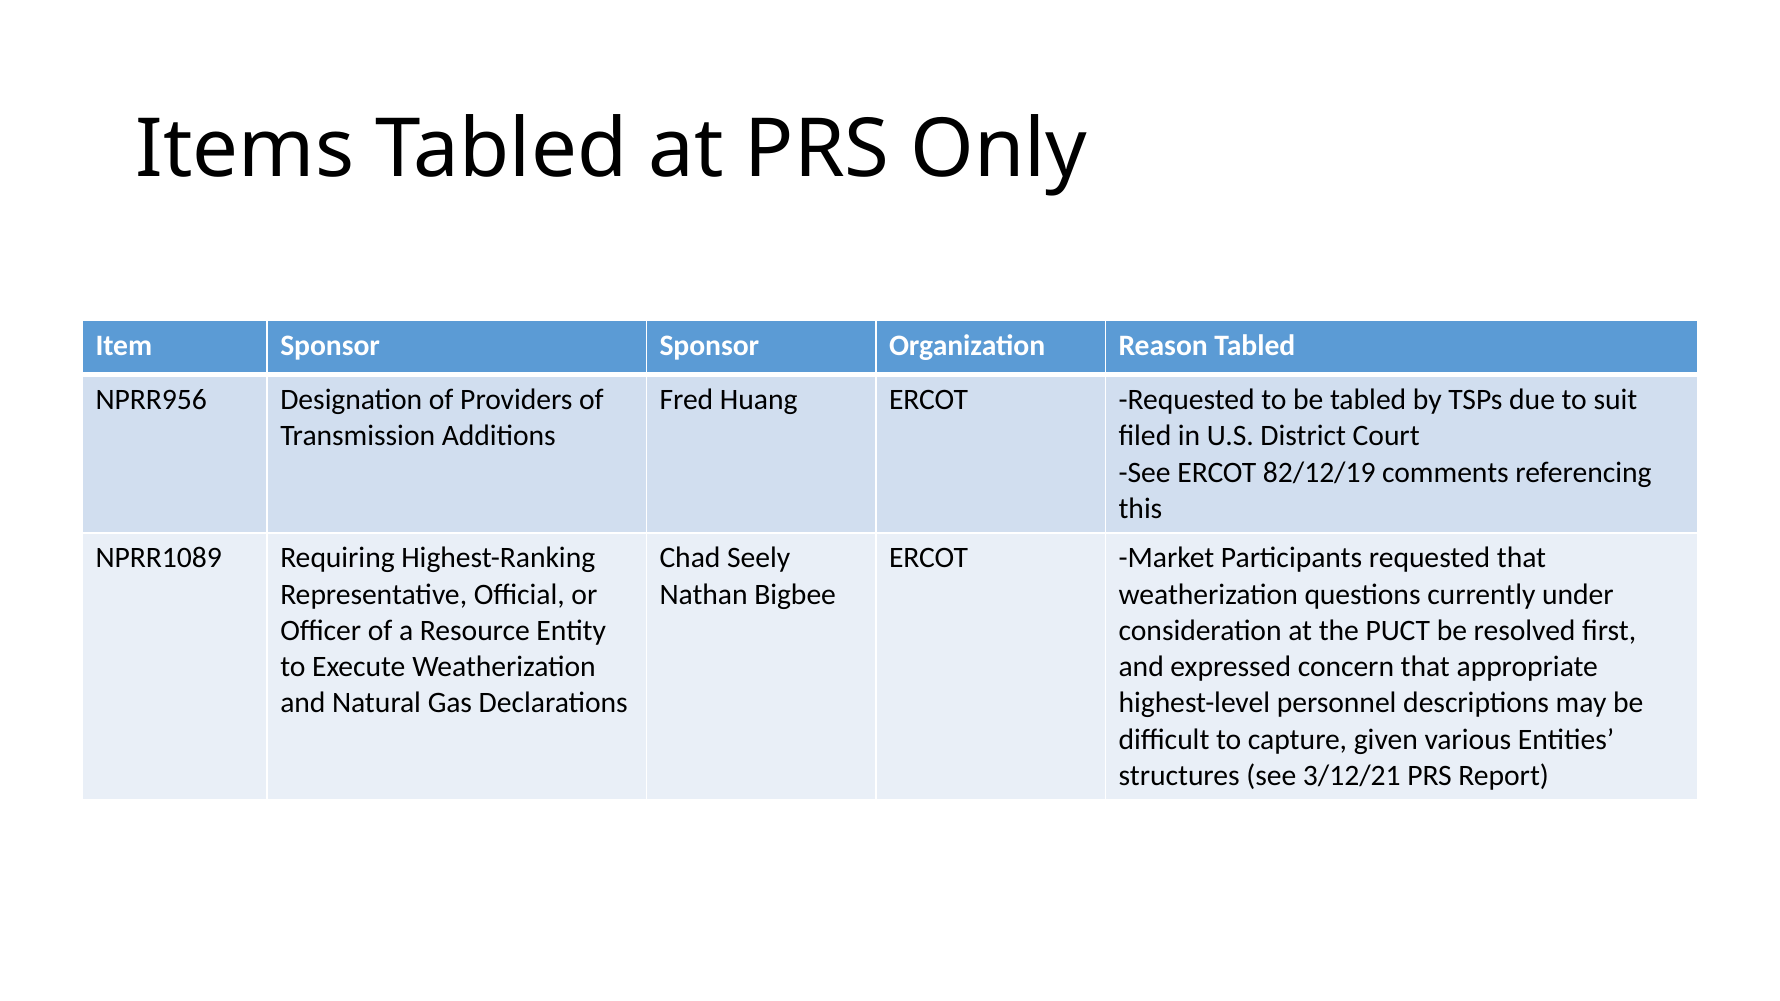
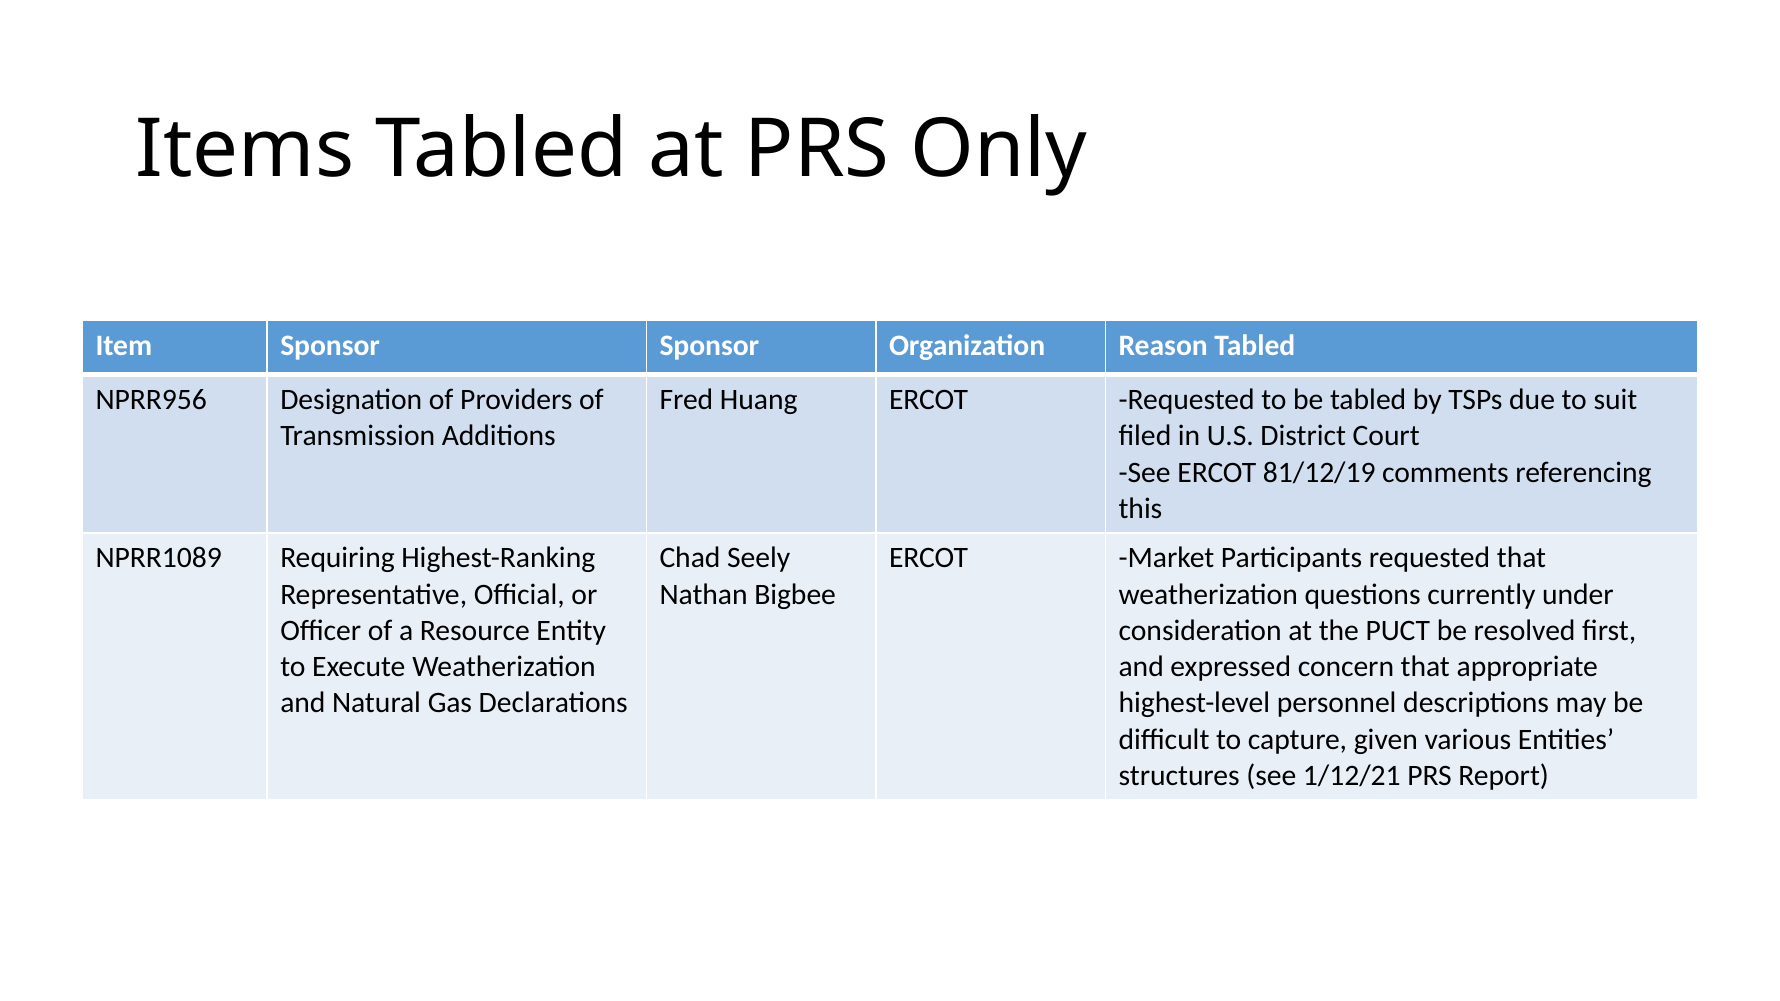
82/12/19: 82/12/19 -> 81/12/19 (1319, 472)
3/12/21: 3/12/21 -> 1/12/21 (1352, 776)
